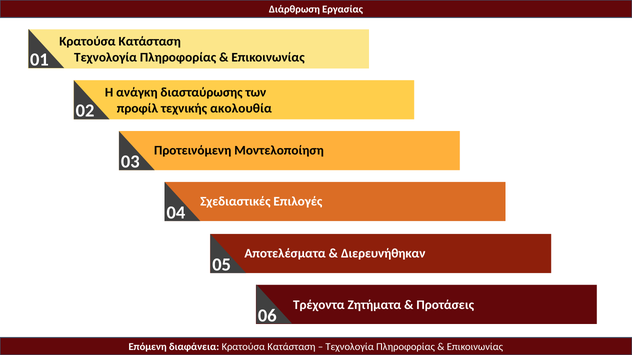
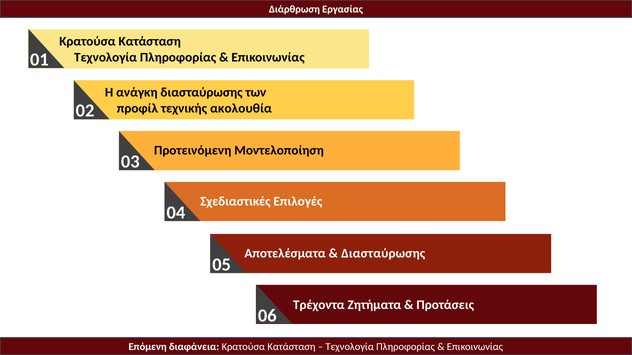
Διερευνήθηκαν: Διερευνήθηκαν -> Διασταύρωσης (383, 254)
